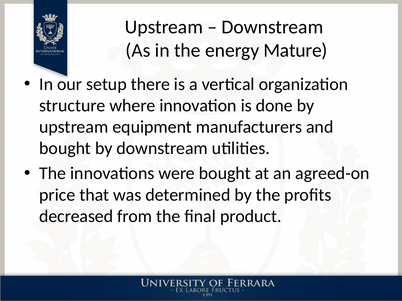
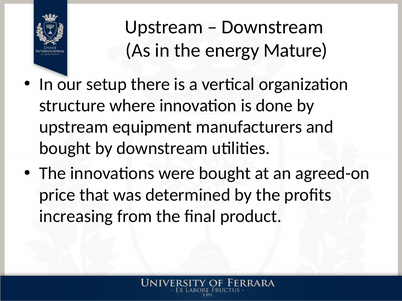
decreased: decreased -> increasing (76, 217)
